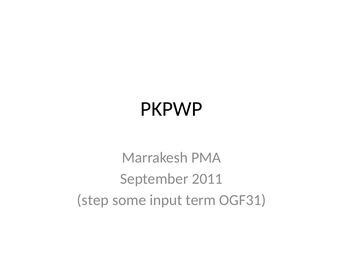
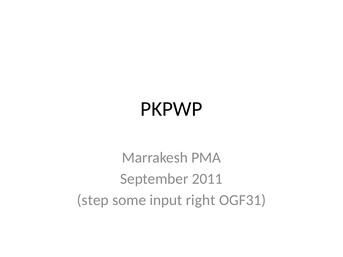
term: term -> right (201, 200)
